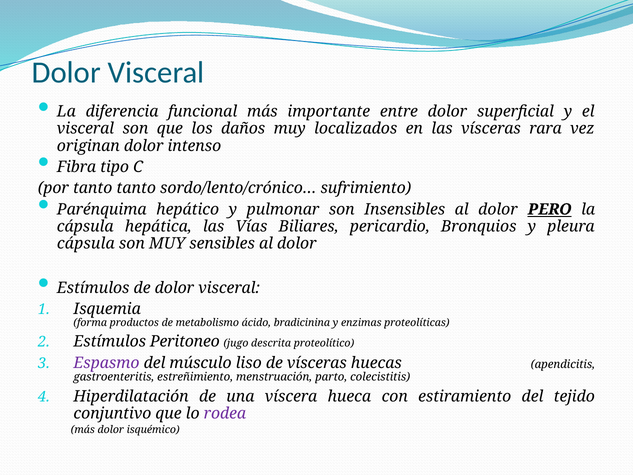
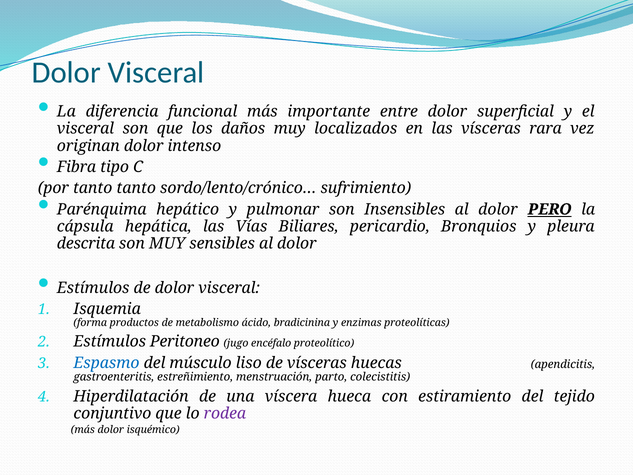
cápsula: cápsula -> descrita (86, 243)
descrita: descrita -> encéfalo (271, 343)
Espasmo colour: purple -> blue (107, 363)
